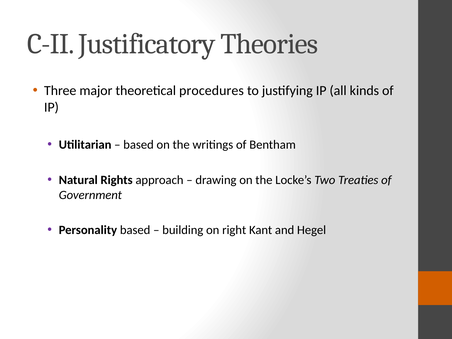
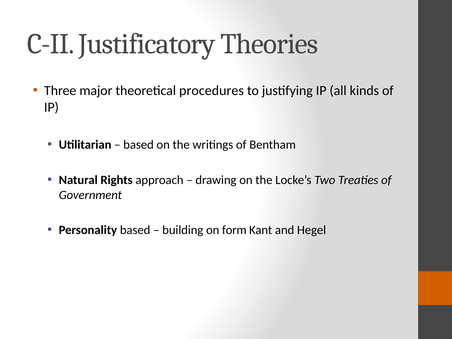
right: right -> form (234, 230)
